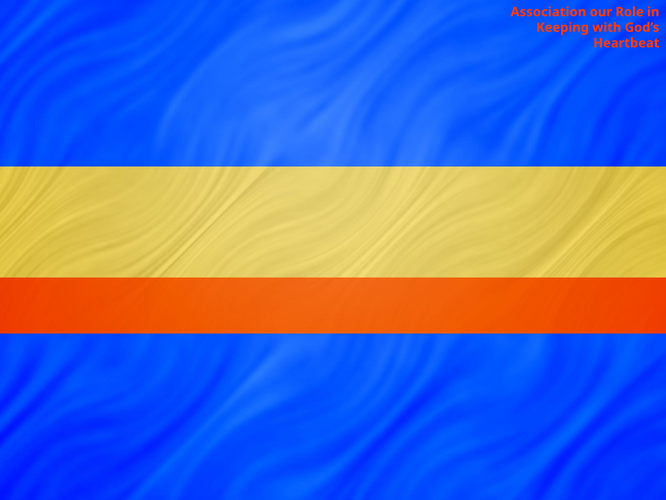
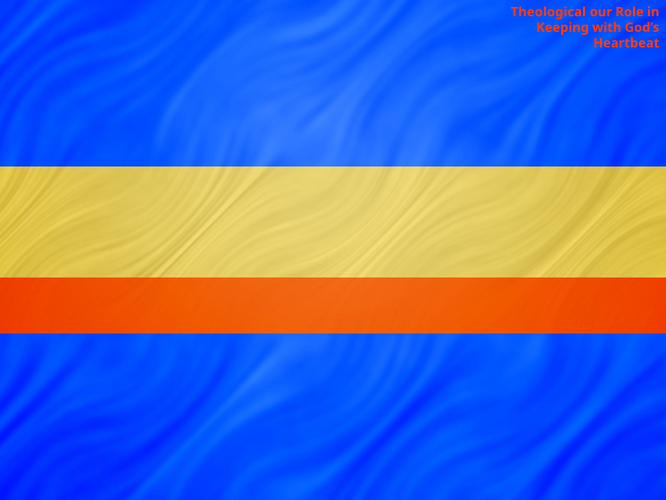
Association: Association -> Theological (548, 12)
